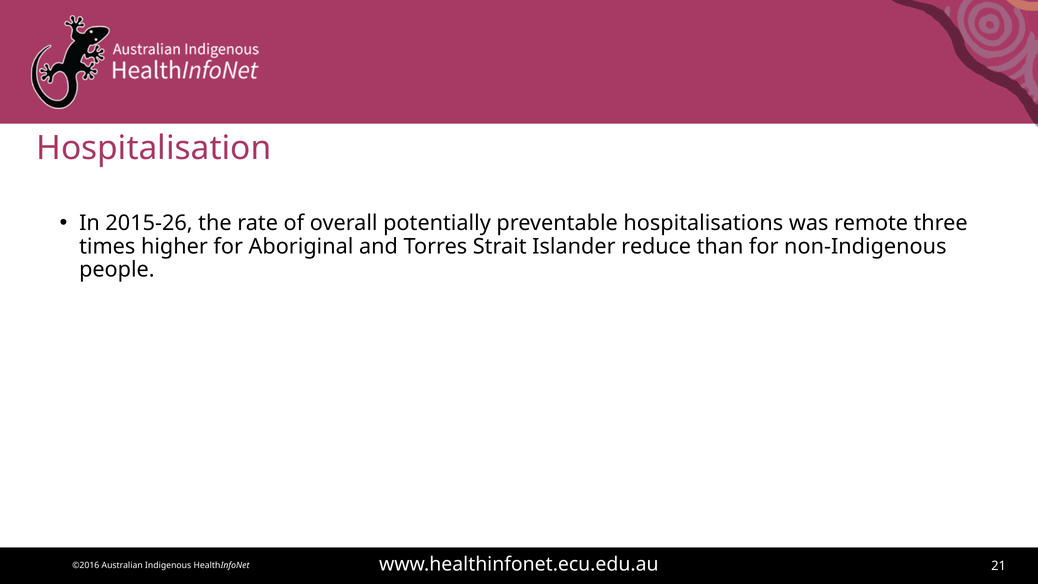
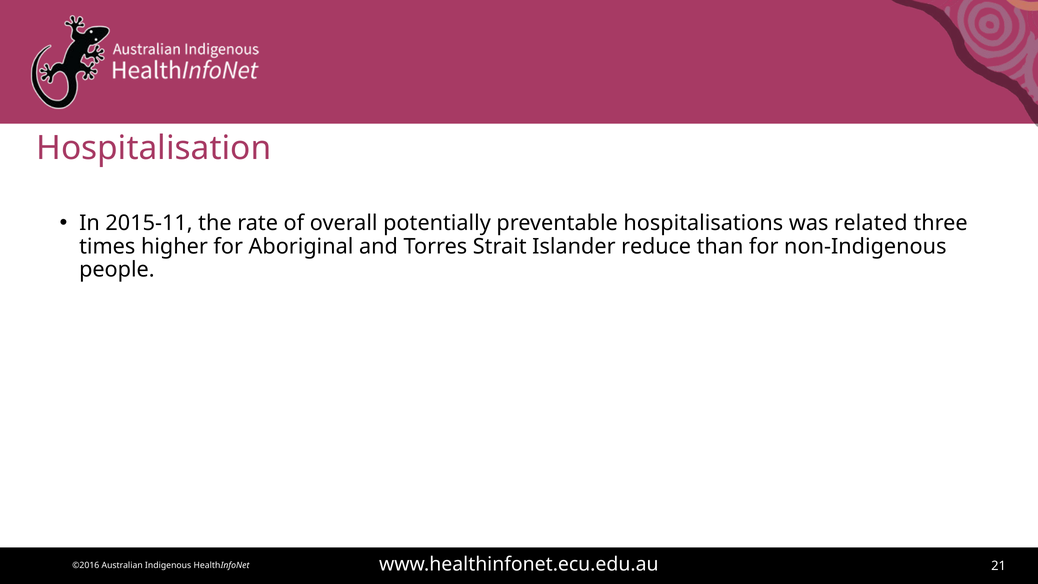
2015-26: 2015-26 -> 2015-11 (149, 223)
remote: remote -> related (871, 223)
